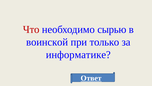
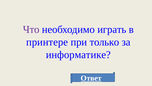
Что colour: red -> purple (31, 29)
сырью: сырью -> играть (112, 29)
воинской: воинской -> принтере (47, 42)
